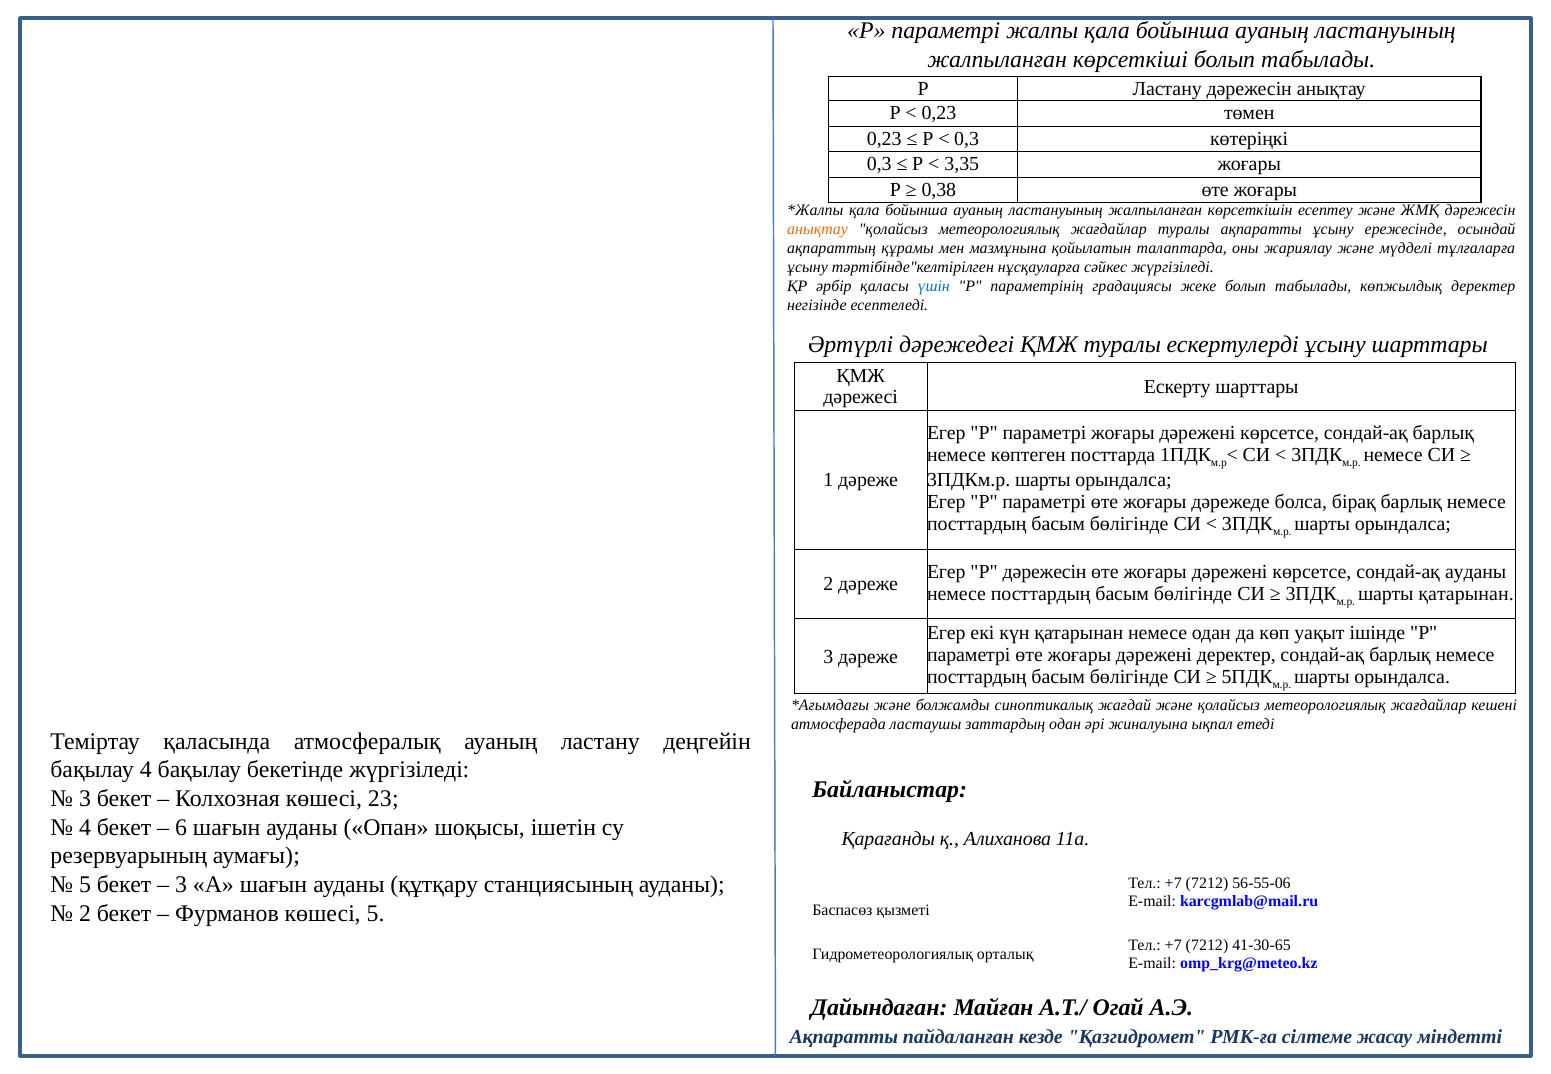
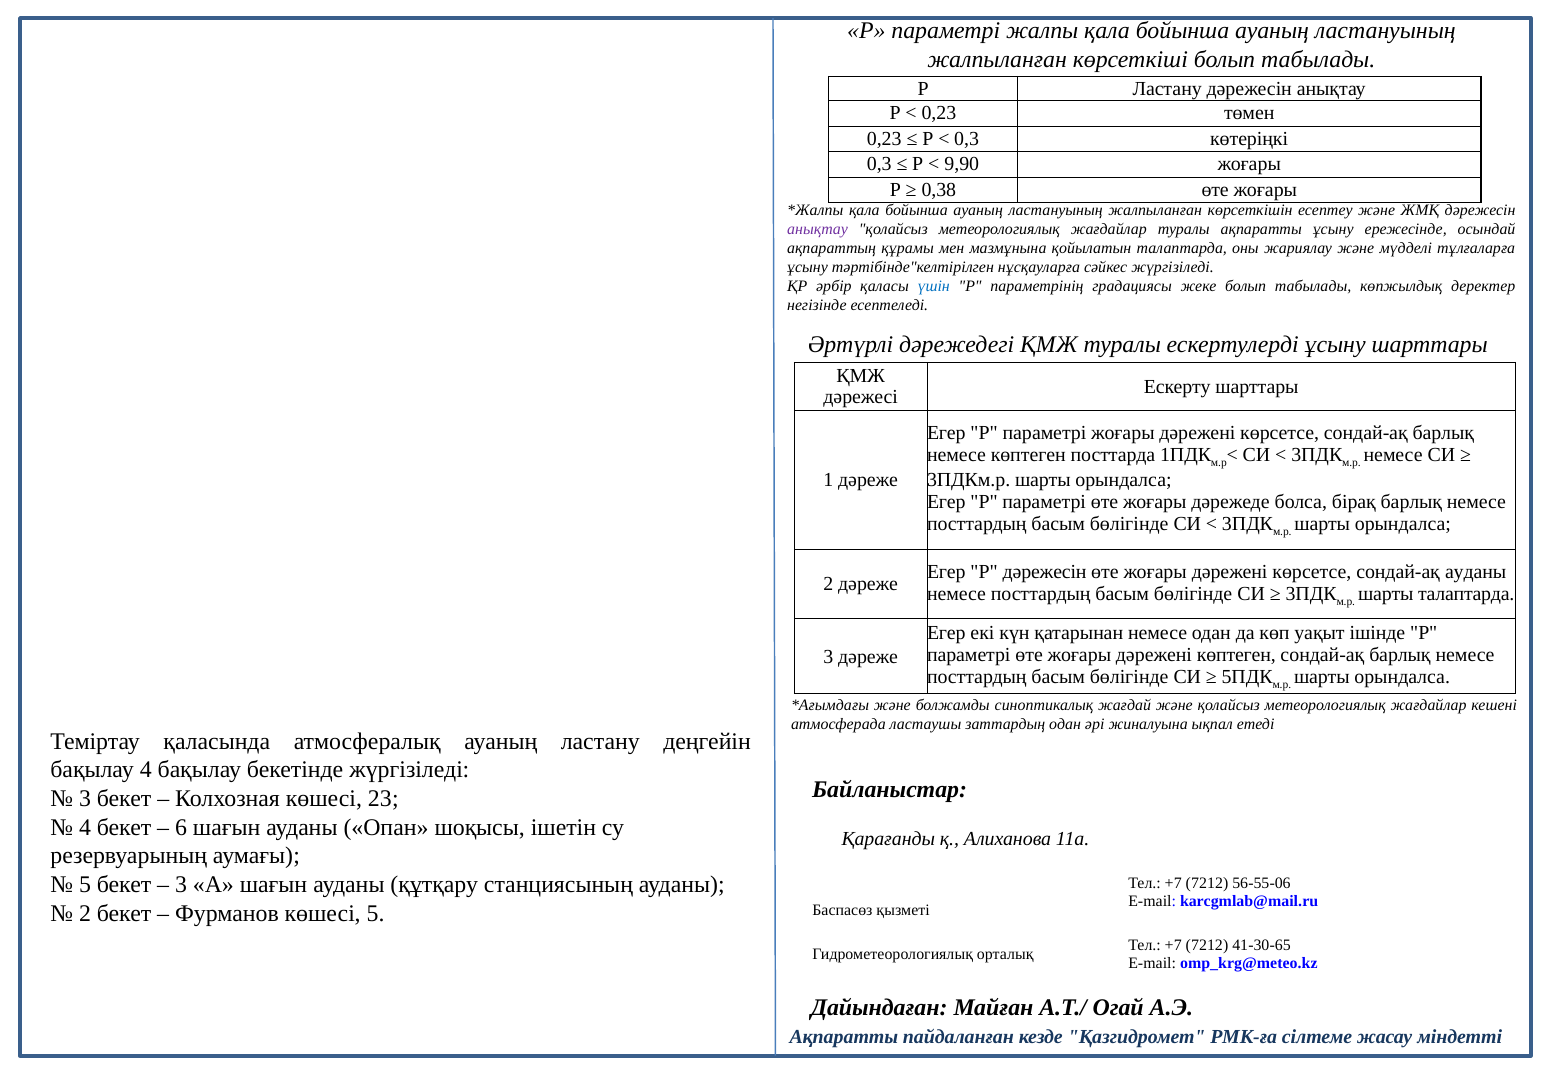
3,35: 3,35 -> 9,90 (962, 164)
анықтау colour: orange -> purple (818, 229)
шарты қатарынан: қатарынан -> талаптарда (1466, 593)
дәрежені деректер: деректер -> көптеген (1236, 655)
